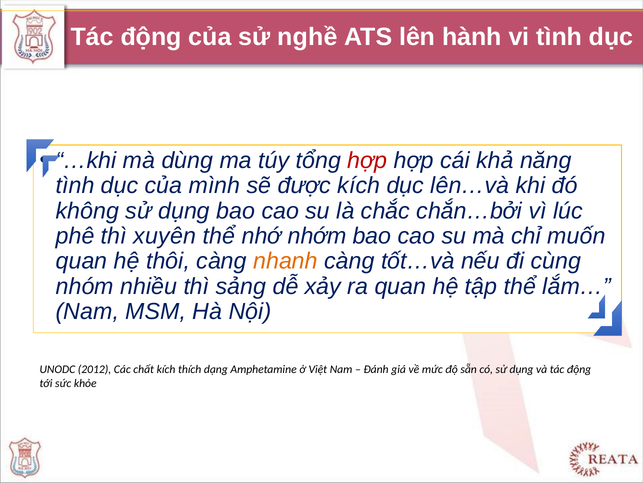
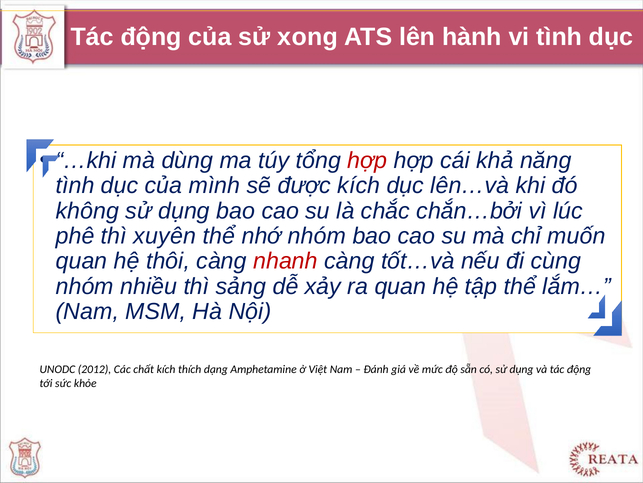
nghề: nghề -> xong (308, 37)
nhớ nhớm: nhớm -> nhóm (317, 236)
nhanh colour: orange -> red (285, 261)
